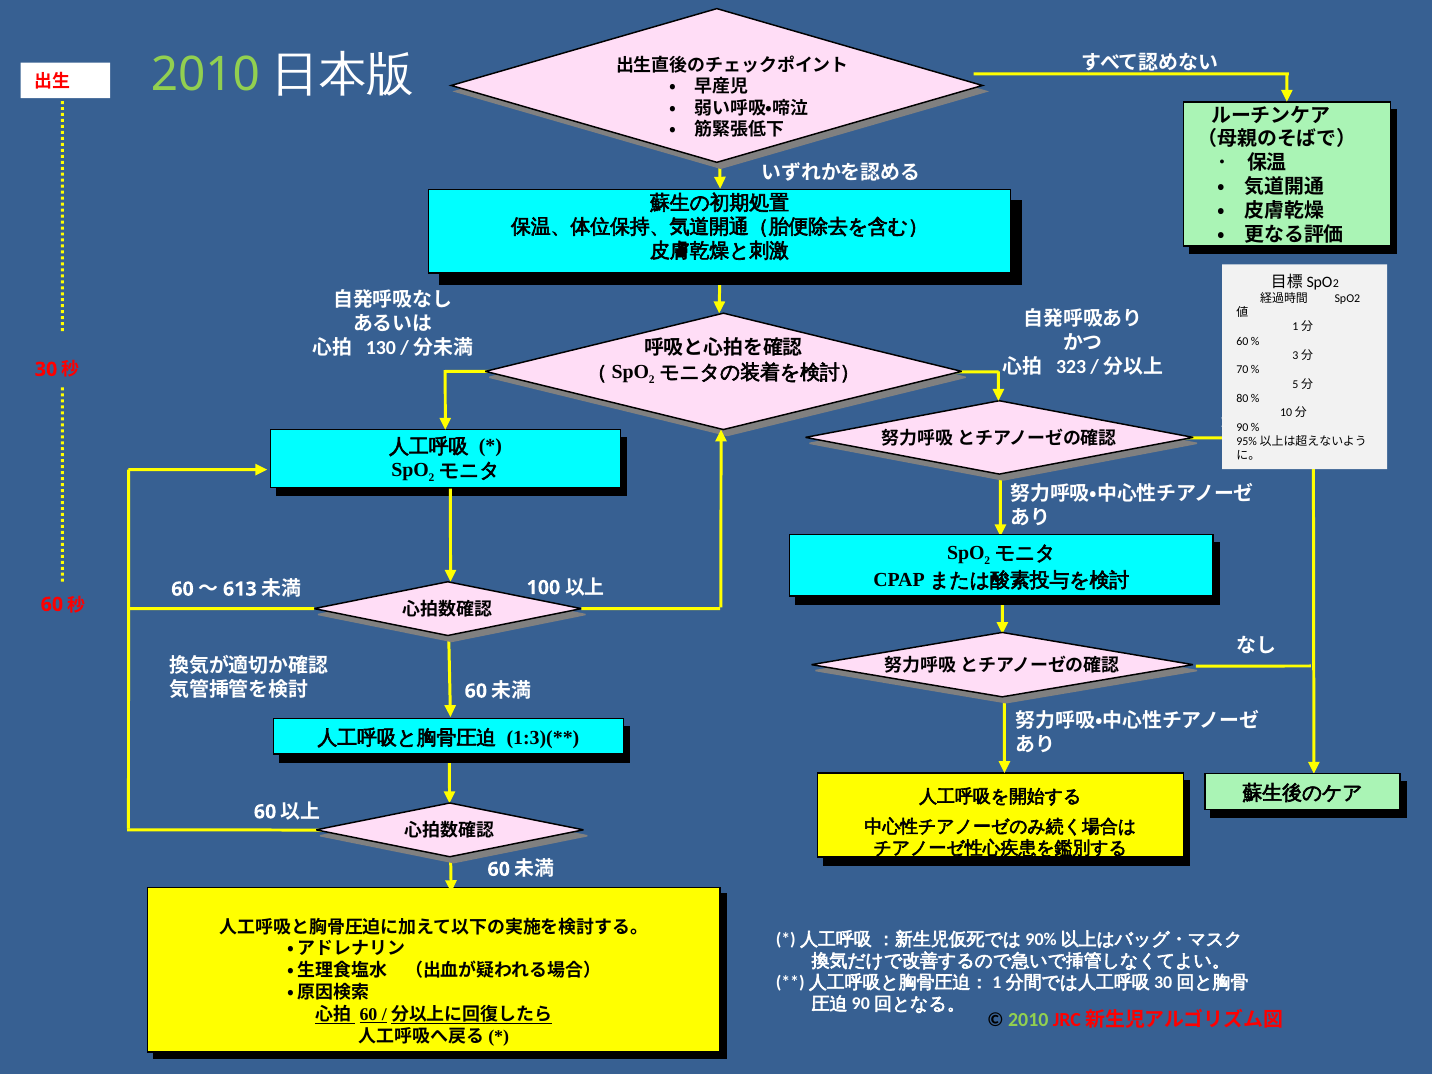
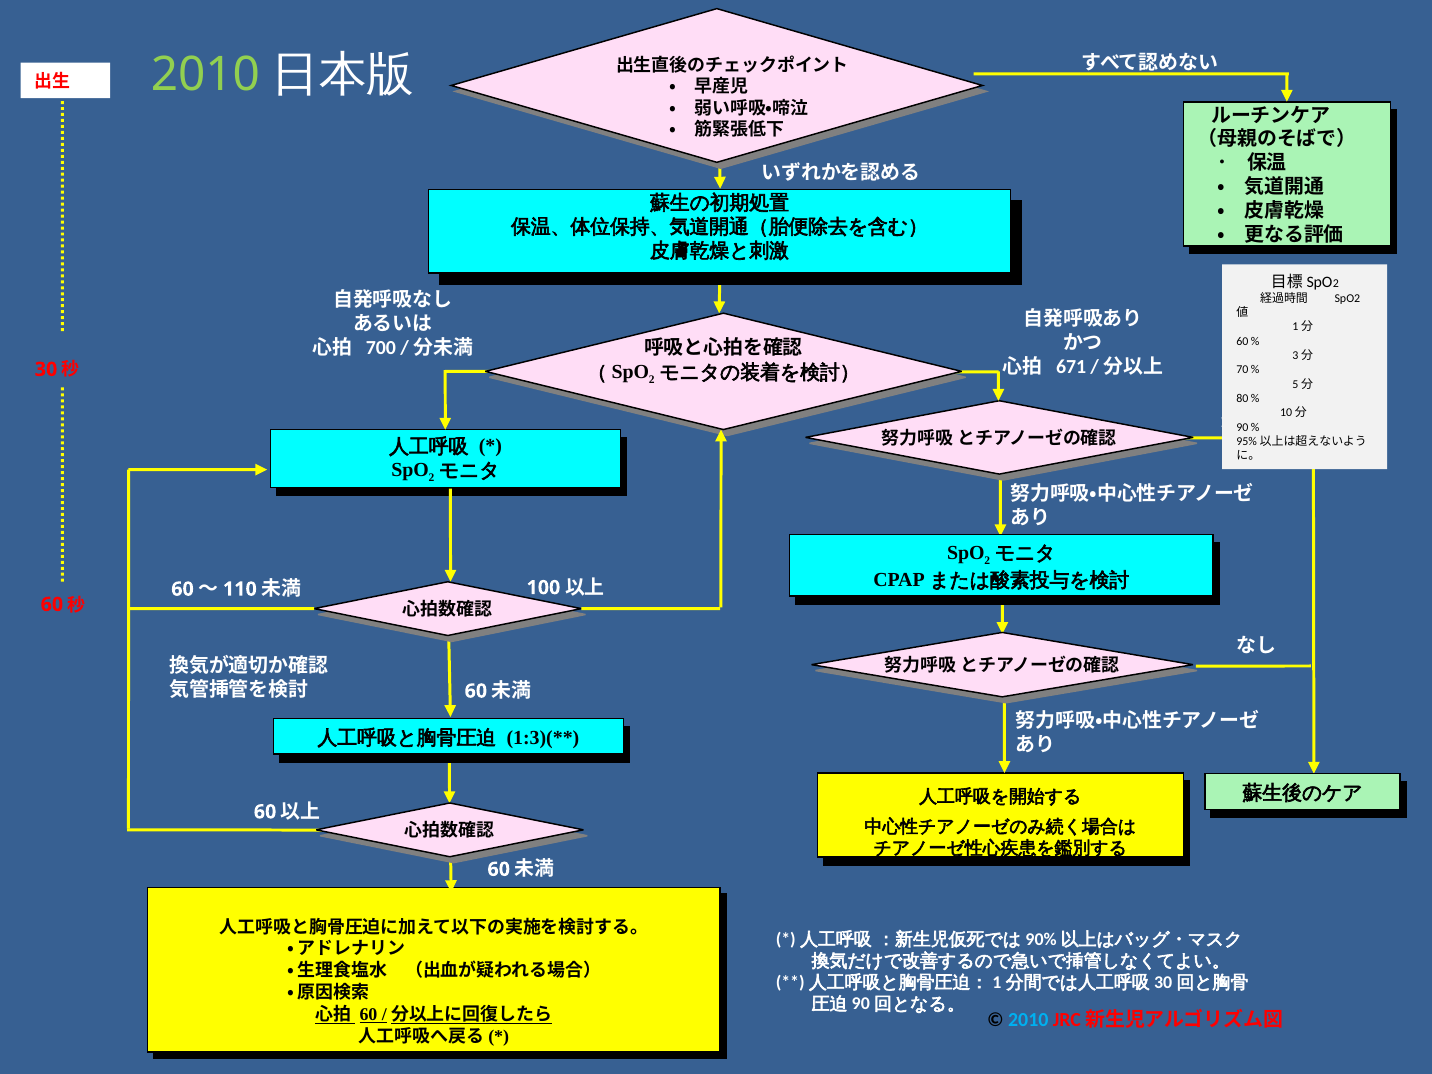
130: 130 -> 700 (381, 348)
323: 323 -> 671 (1071, 366)
613: 613 -> 110 (240, 589)
2010 colour: light green -> light blue (1028, 1020)
